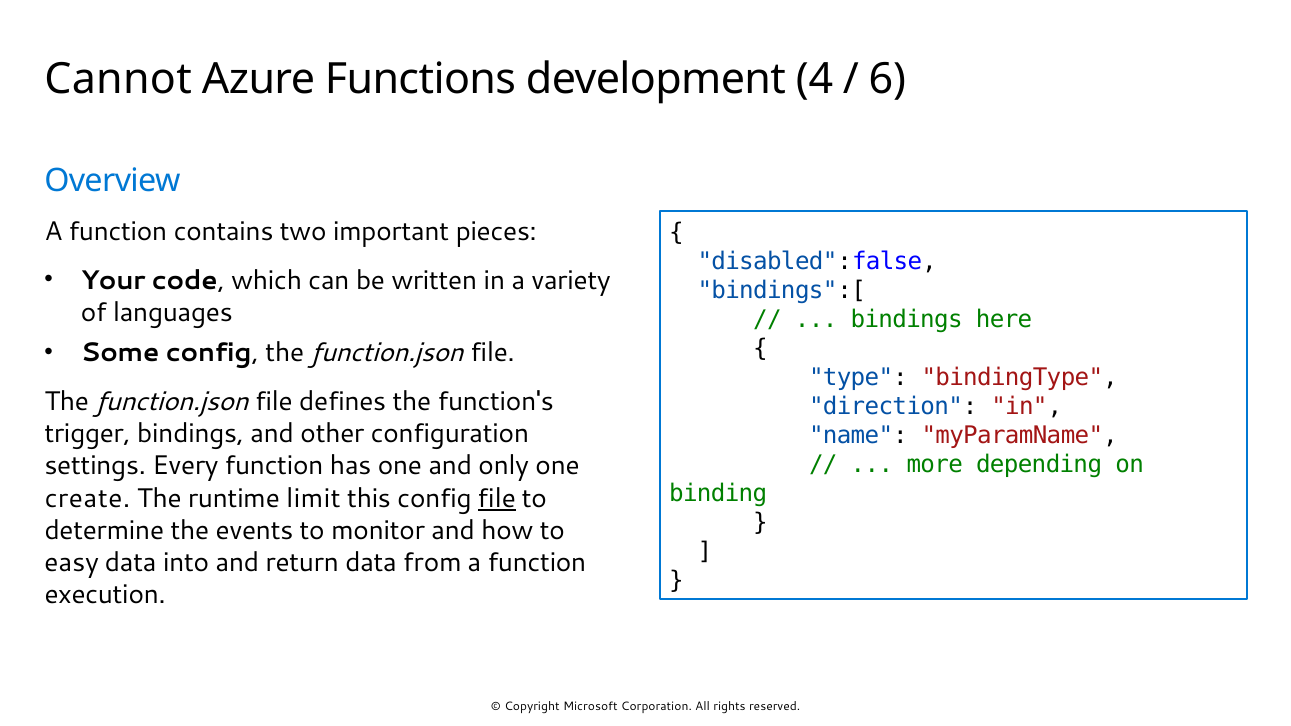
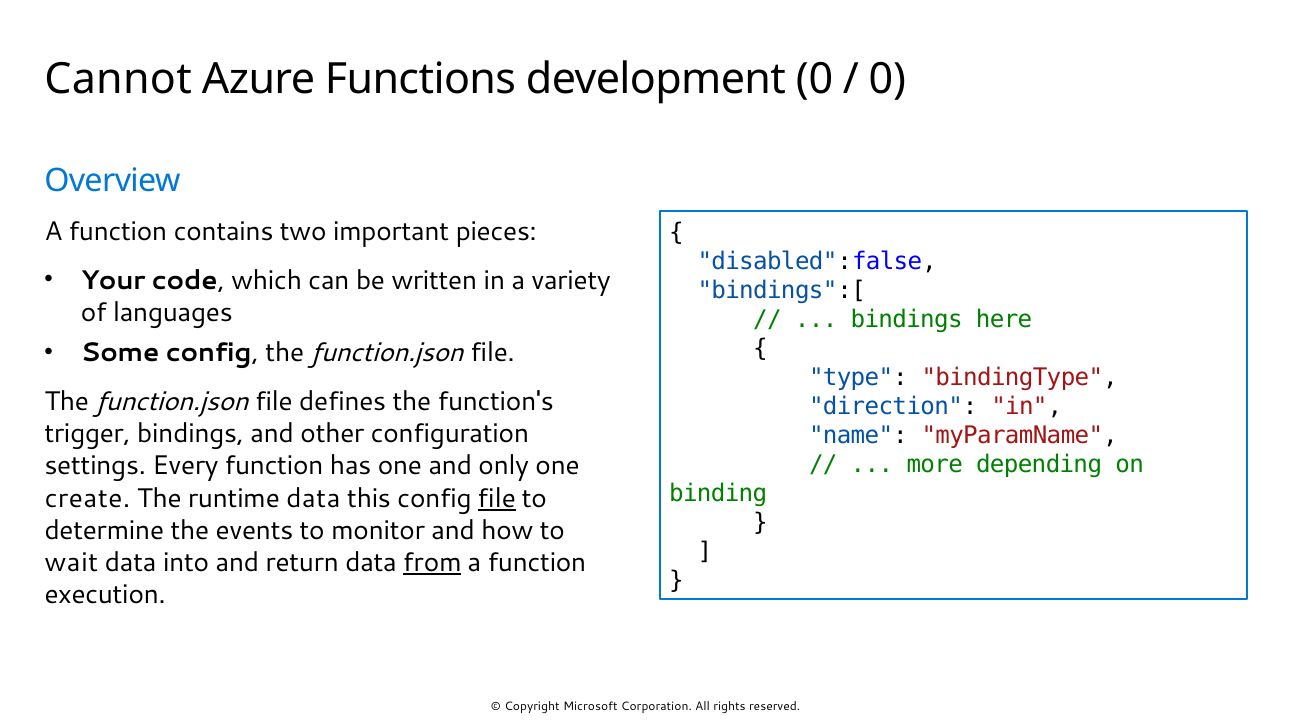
development 4: 4 -> 0 (815, 79)
6: 6 -> 0 (887, 79)
runtime limit: limit -> data (313, 498)
easy: easy -> wait (71, 563)
from underline: none -> present (432, 563)
